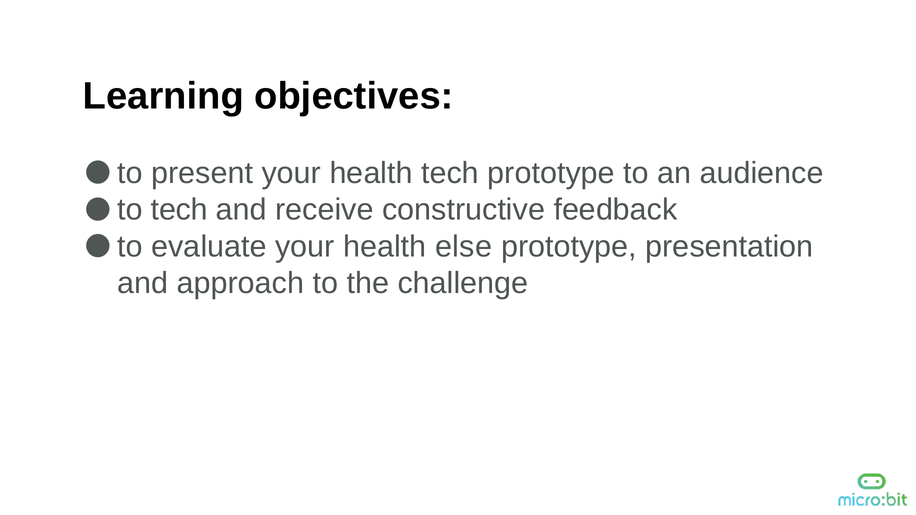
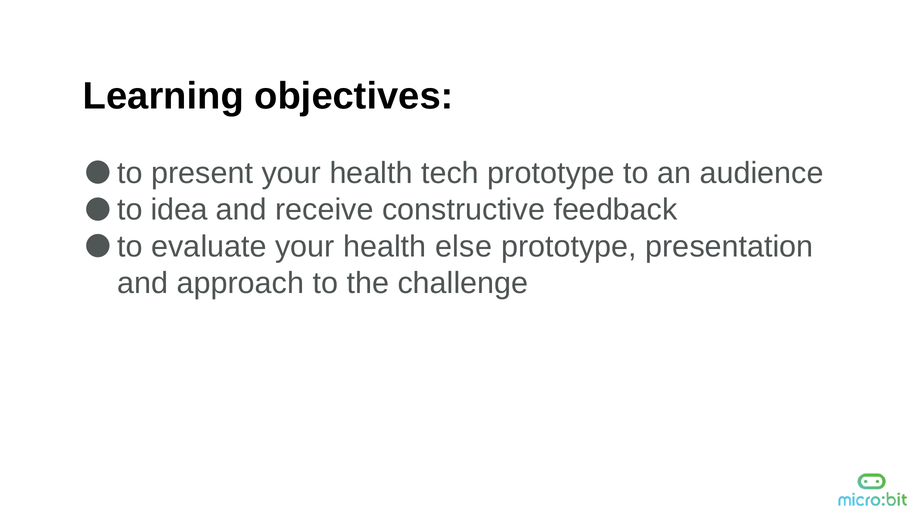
to tech: tech -> idea (179, 210)
